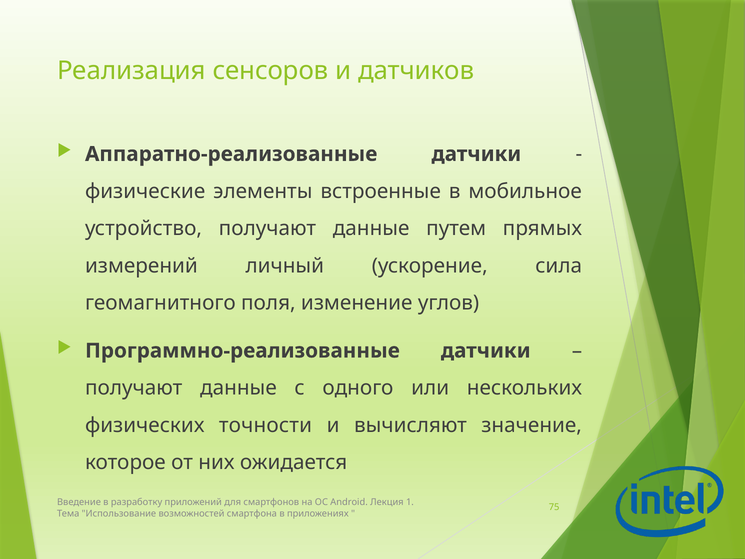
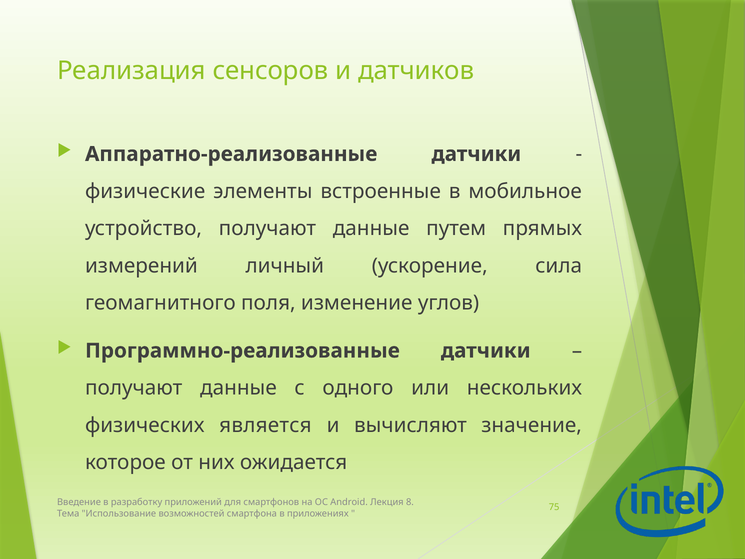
точности: точности -> является (265, 425)
1: 1 -> 8 (410, 502)
